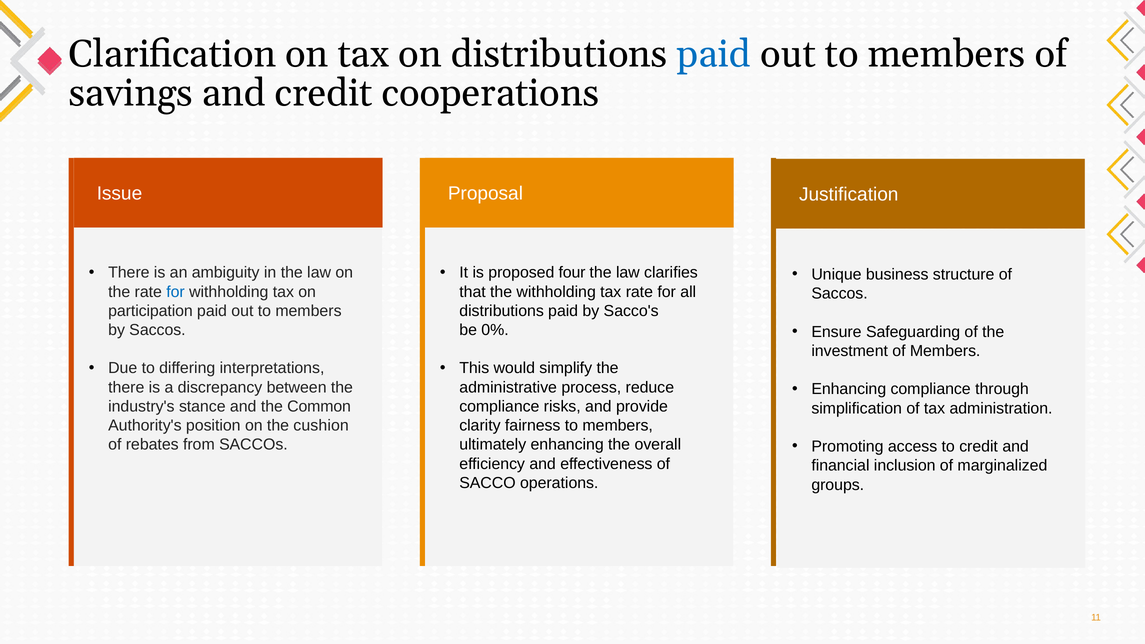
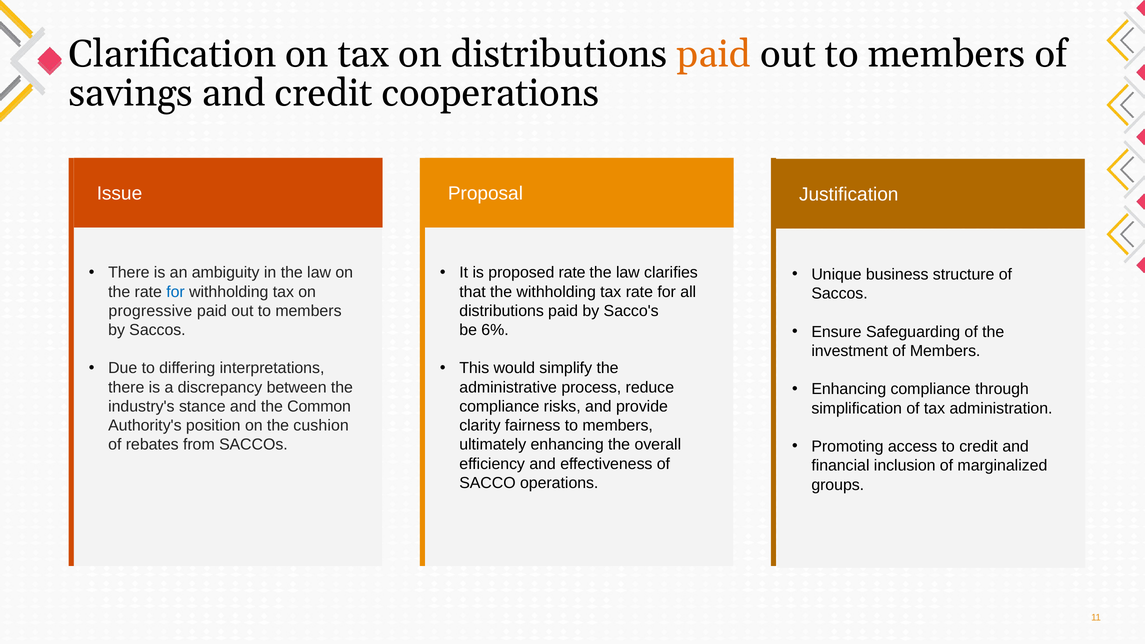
paid colour: blue -> orange (714, 54)
proposed four: four -> rate (572, 273)
participation: participation -> progressive (150, 311)
0%: 0% -> 6% (495, 330)
